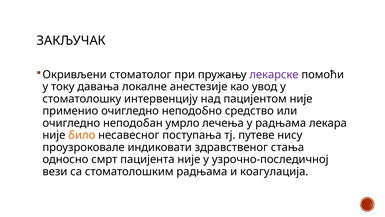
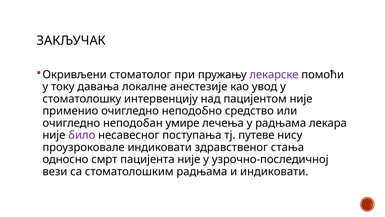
умрло: умрло -> умире (182, 123)
било colour: orange -> purple (82, 135)
и коагулација: коагулација -> индиковати (274, 171)
